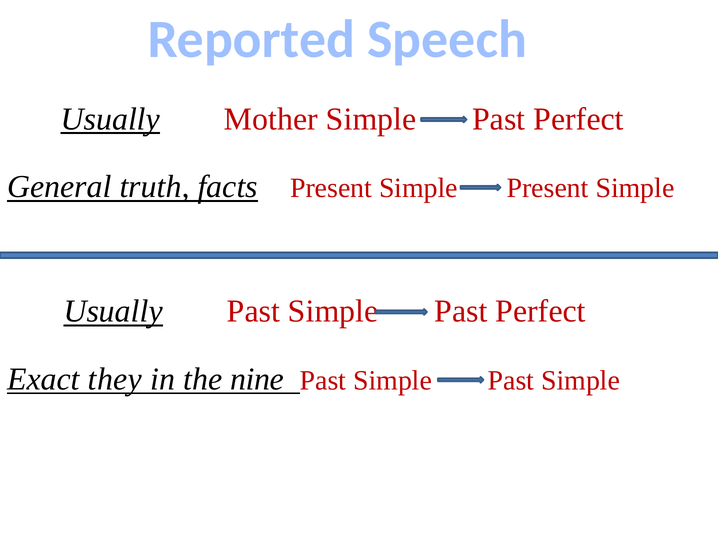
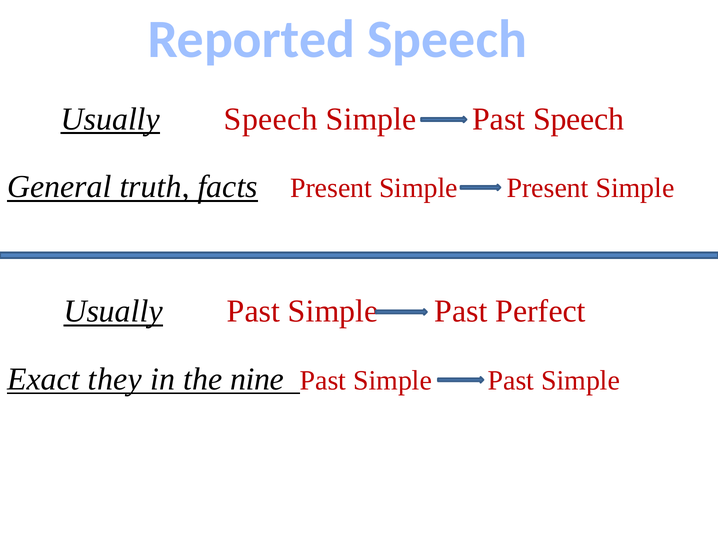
Usually Mother: Mother -> Speech (271, 119)
Perfect: Perfect -> Speech (579, 119)
